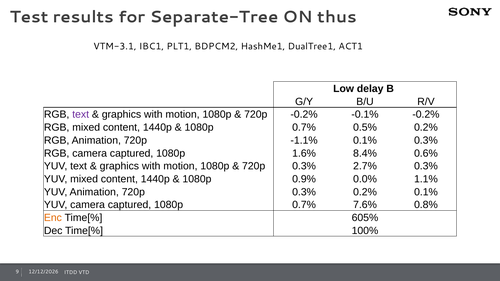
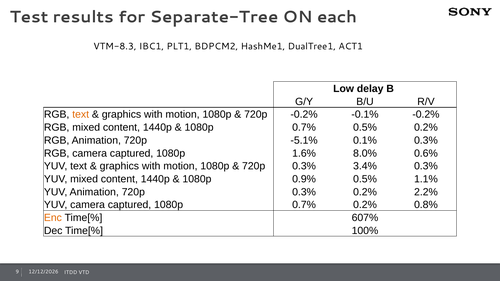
thus: thus -> each (337, 17)
VTM-3.1: VTM-3.1 -> VTM-8.3 (115, 46)
text colour: purple -> orange (81, 115)
-1.1%: -1.1% -> -5.1% (304, 140)
8.4%: 8.4% -> 8.0% (365, 153)
2.7%: 2.7% -> 3.4% (365, 166)
0.9% 0.0%: 0.0% -> 0.5% (365, 179)
0.2% 0.1%: 0.1% -> 2.2% (426, 192)
0.7% 7.6%: 7.6% -> 0.2% (365, 205)
605%: 605% -> 607% (365, 218)
